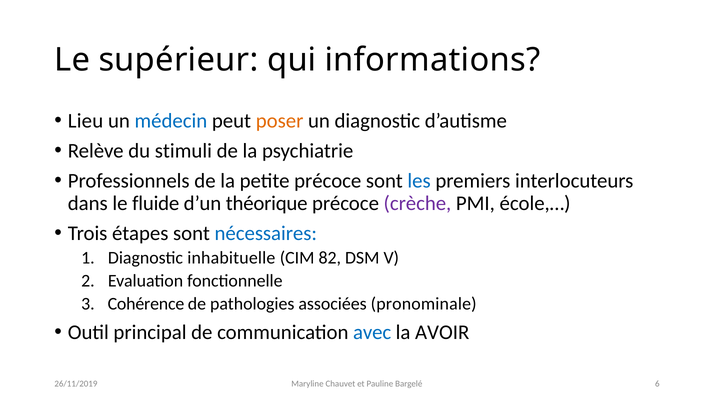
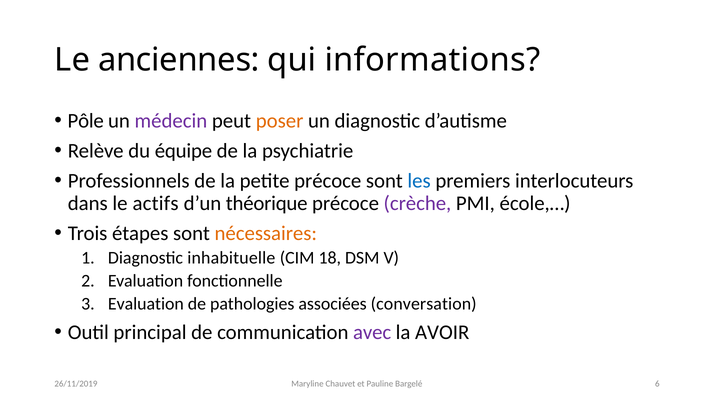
supérieur: supérieur -> anciennes (179, 60)
Lieu: Lieu -> Pôle (86, 121)
médecin colour: blue -> purple (171, 121)
stimuli: stimuli -> équipe (183, 151)
fluide: fluide -> actifs (156, 203)
nécessaires colour: blue -> orange (266, 233)
82: 82 -> 18 (330, 258)
Cohérence: Cohérence -> Evaluation (146, 304)
pronominale: pronominale -> conversation (424, 304)
avec colour: blue -> purple (372, 332)
